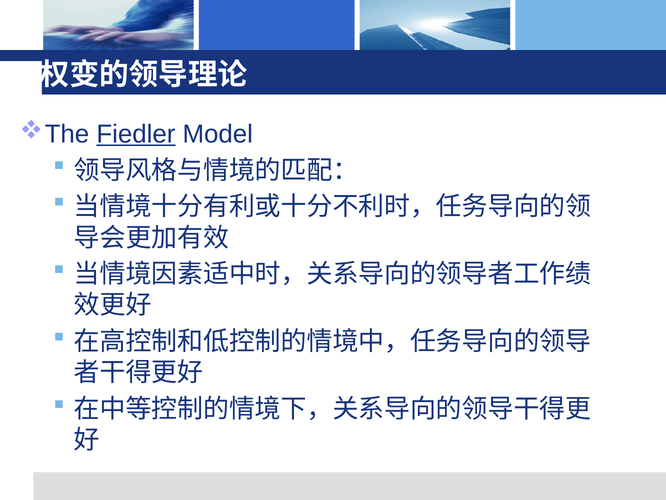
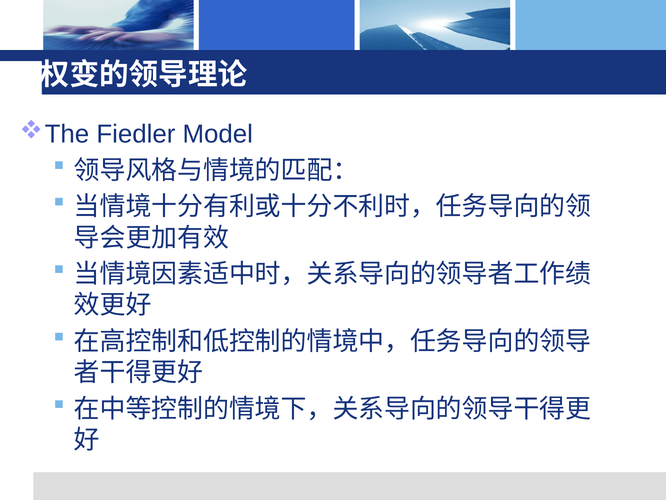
Fiedler underline: present -> none (136, 134)
